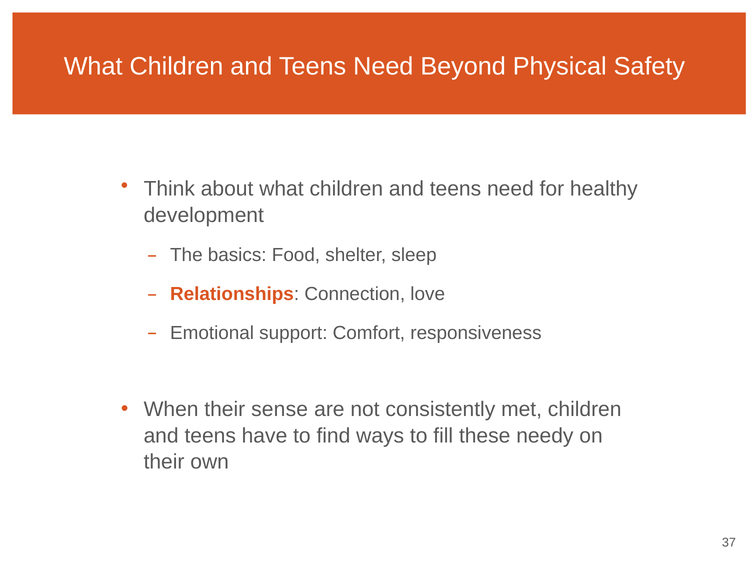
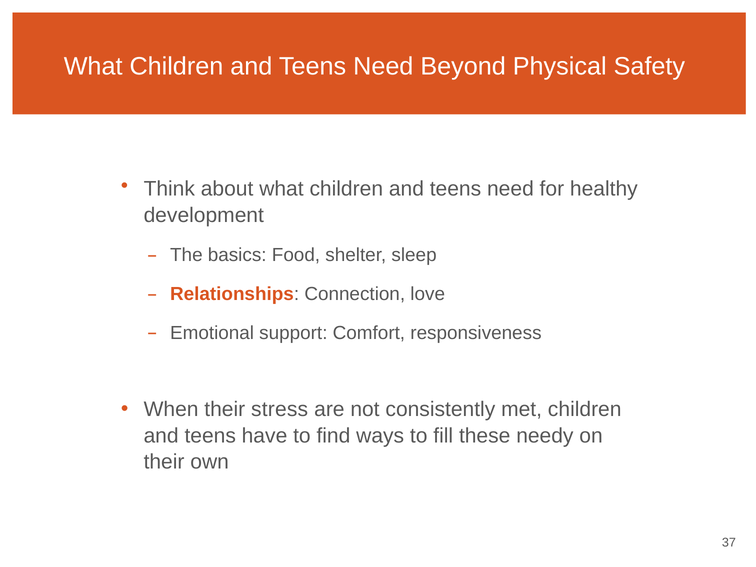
sense: sense -> stress (280, 409)
